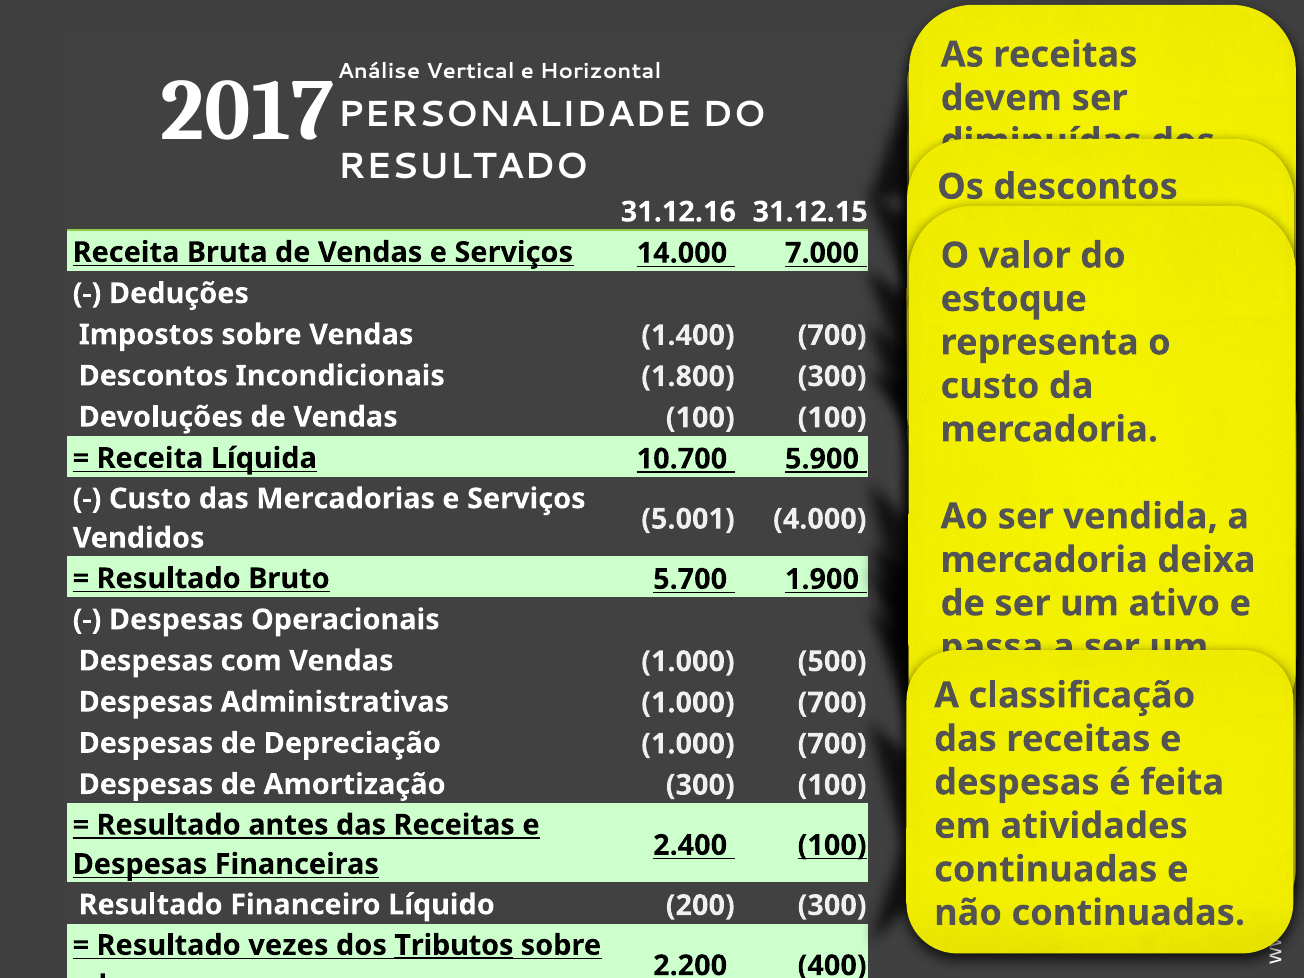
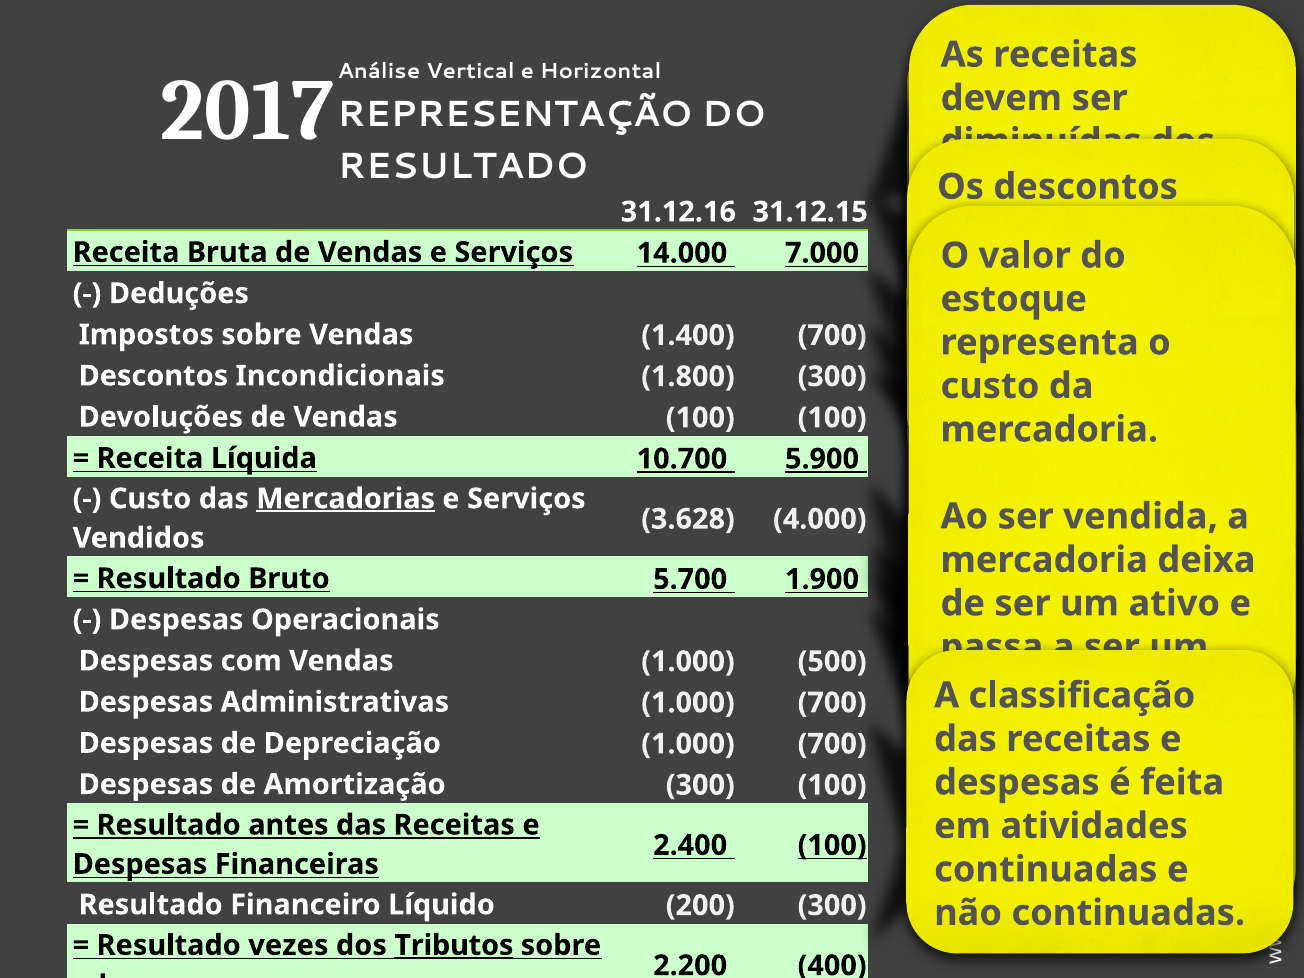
PERSONALIDADE: PERSONALIDADE -> REPRESENTAÇÃO (515, 115)
Mercadorias underline: none -> present (346, 499)
5.001: 5.001 -> 3.628 (688, 519)
